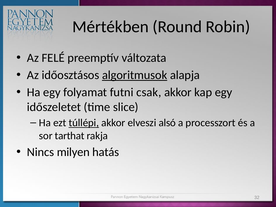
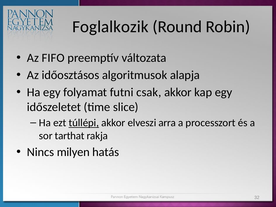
Mértékben: Mértékben -> Foglalkozik (110, 27)
FELÉ: FELÉ -> FIFO (53, 58)
algoritmusok underline: present -> none (135, 75)
alsó: alsó -> arra (167, 123)
